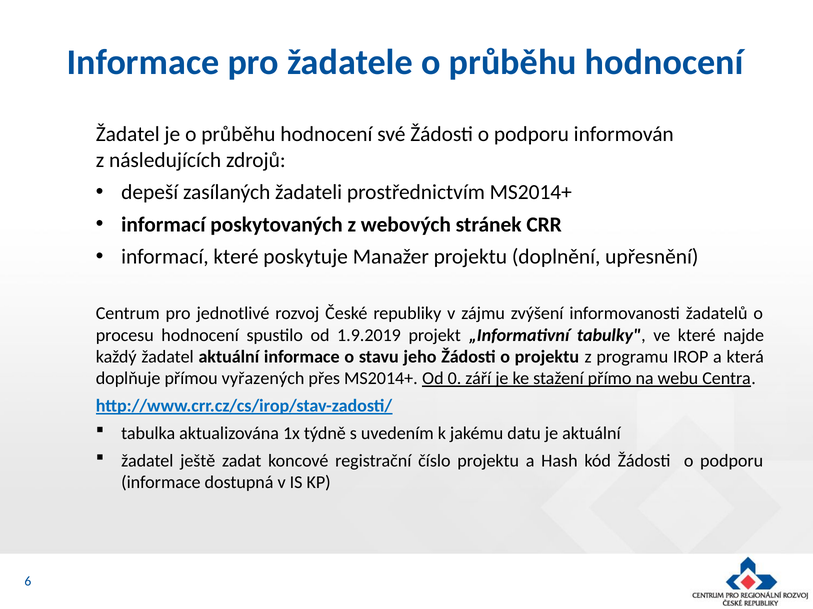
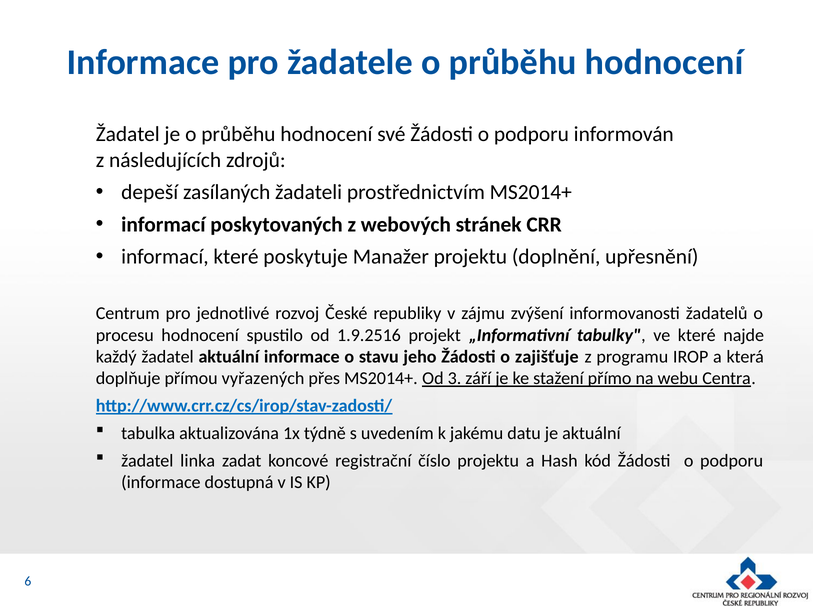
1.9.2019: 1.9.2019 -> 1.9.2516 (369, 336)
o projektu: projektu -> zajišťuje (547, 357)
0: 0 -> 3 (455, 379)
ještě: ještě -> linka (198, 461)
